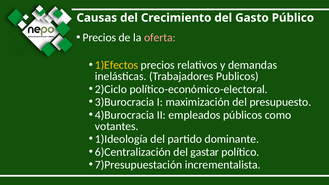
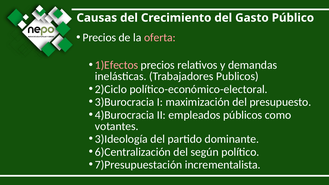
1)Efectos colour: yellow -> pink (117, 65)
1)Ideología: 1)Ideología -> 3)Ideología (121, 139)
gastar: gastar -> según (205, 152)
